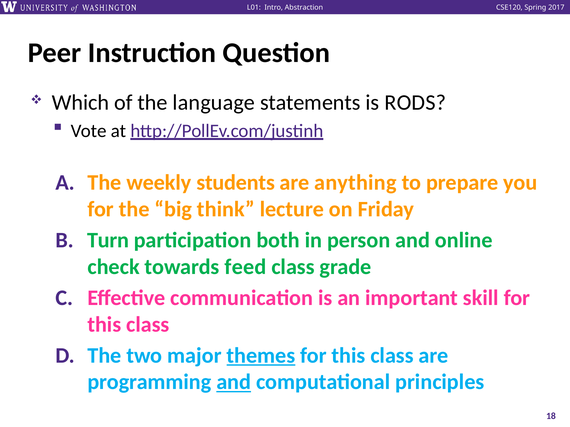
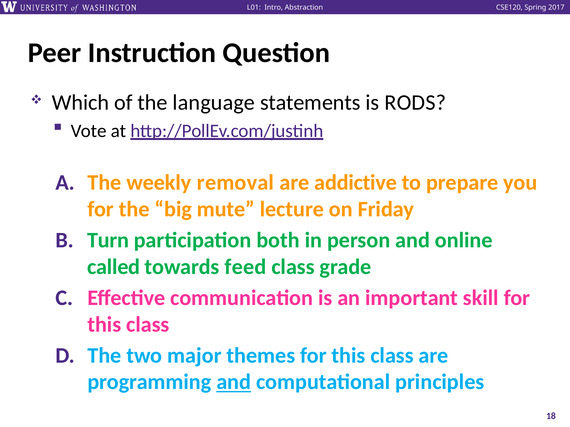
students: students -> removal (235, 183)
anything: anything -> addictive (356, 183)
think: think -> mute (226, 209)
check: check -> called (114, 267)
themes underline: present -> none (261, 356)
